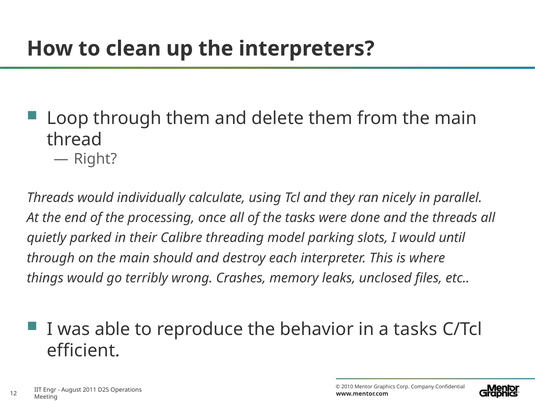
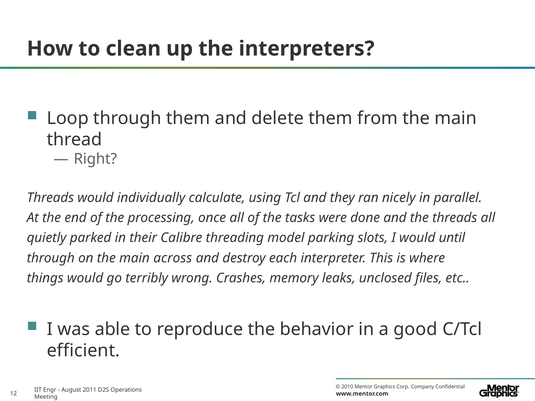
should: should -> across (173, 258)
a tasks: tasks -> good (415, 329)
